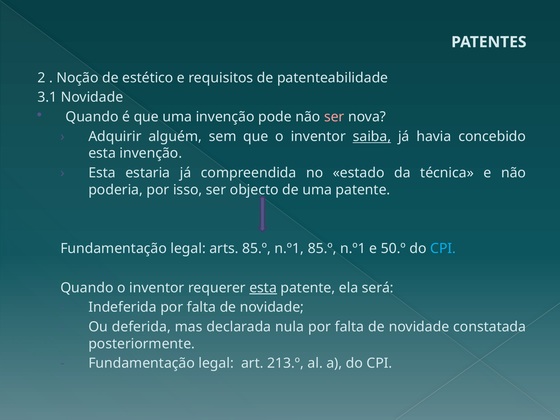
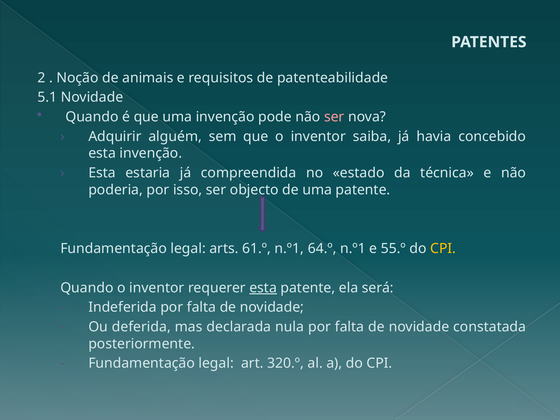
estético: estético -> animais (148, 78)
3.1: 3.1 -> 5.1 (47, 97)
saiba underline: present -> none (372, 137)
arts 85.º: 85.º -> 61.º (257, 249)
n.º1 85.º: 85.º -> 64.º (322, 249)
50.º: 50.º -> 55.º (393, 249)
CPI colour: light blue -> yellow (443, 249)
213.º: 213.º -> 320.º (286, 363)
